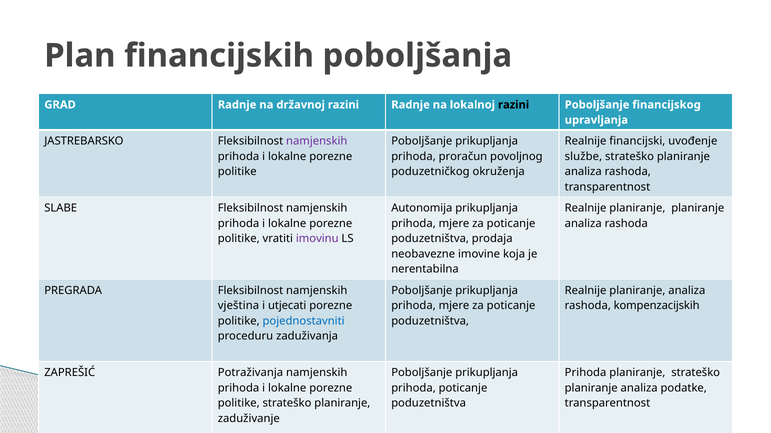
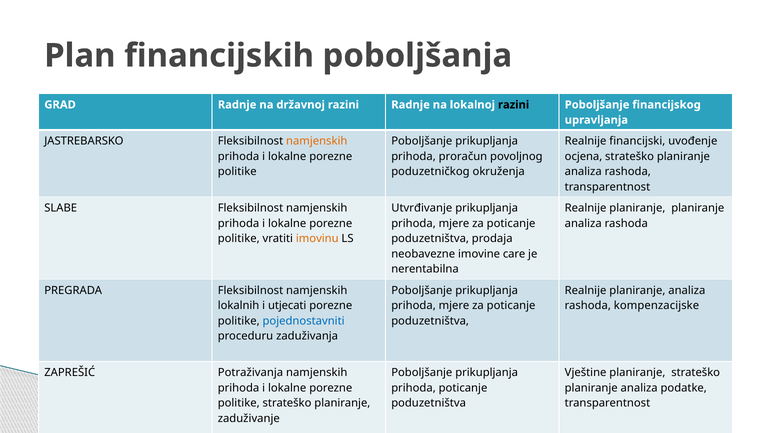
namjenskih colour: purple -> orange (317, 141)
službe: službe -> ocjena (584, 157)
Autonomija: Autonomija -> Utvrđivanje (422, 208)
imovinu colour: purple -> orange (317, 239)
koja: koja -> care (514, 254)
vještina: vještina -> lokalnih (239, 306)
kompenzacijskih: kompenzacijskih -> kompenzacijske (657, 306)
Prihoda: Prihoda -> Vještine (586, 373)
